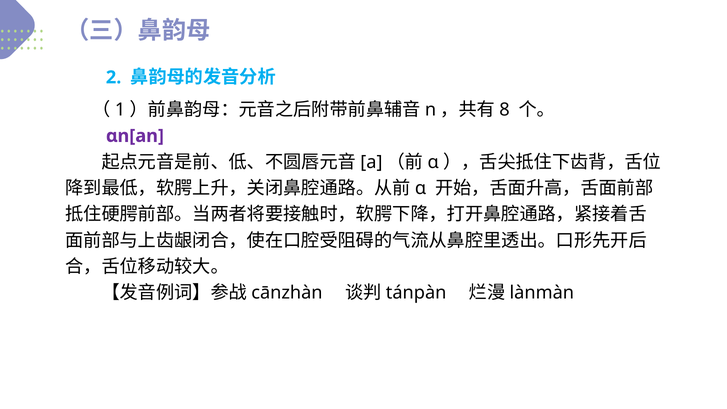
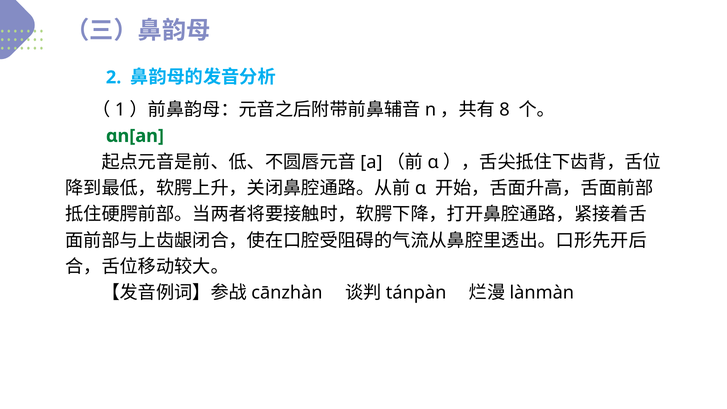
ɑn[an colour: purple -> green (135, 136)
